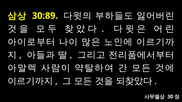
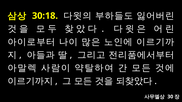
30:89: 30:89 -> 30:18 (45, 16)
